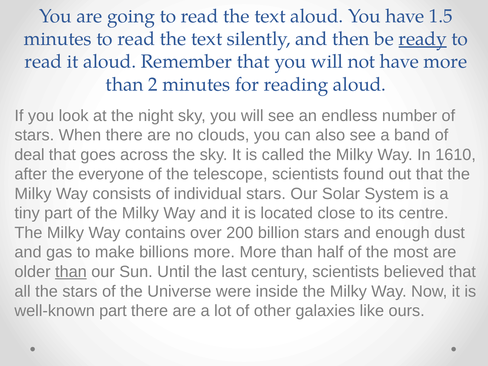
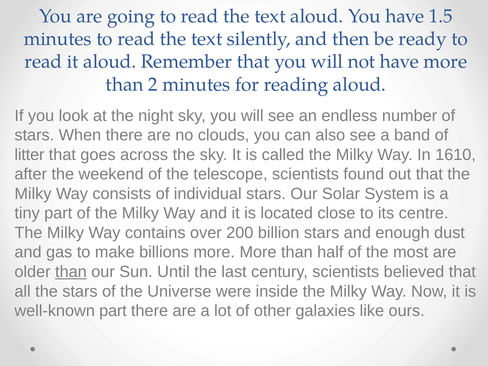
ready underline: present -> none (423, 39)
deal: deal -> litter (29, 155)
everyone: everyone -> weekend (111, 174)
